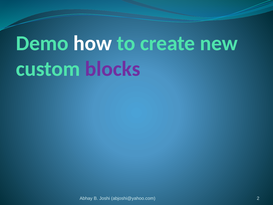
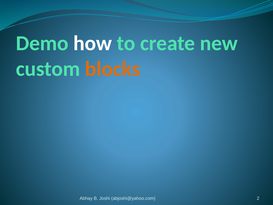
blocks colour: purple -> orange (113, 69)
